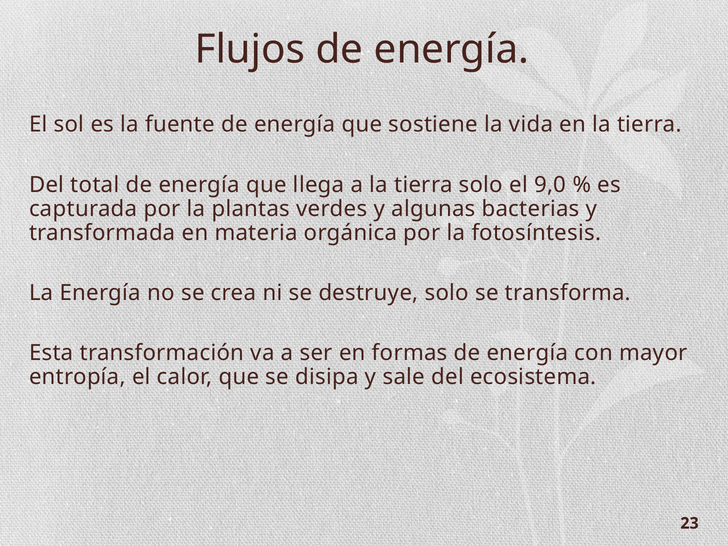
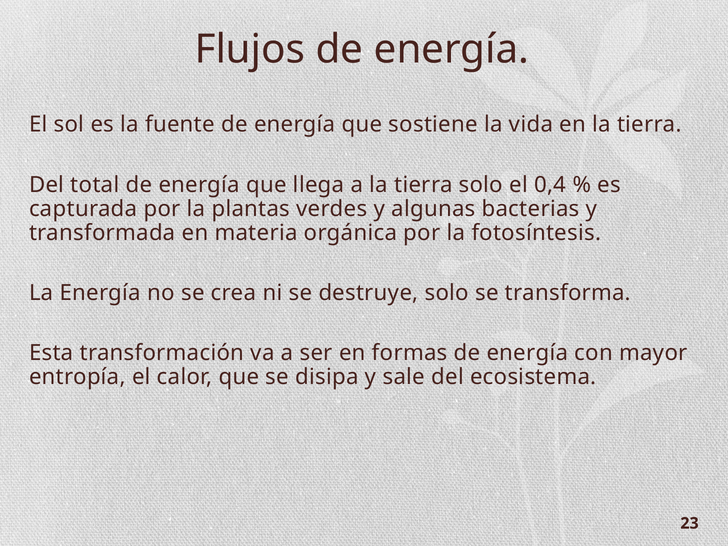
9,0: 9,0 -> 0,4 (550, 185)
